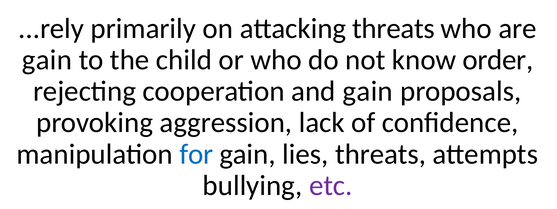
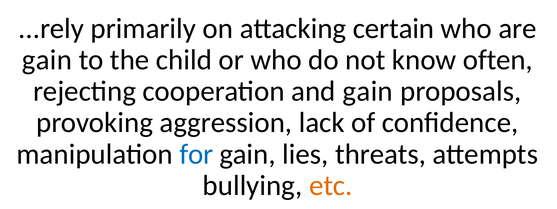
attacking threats: threats -> certain (393, 29)
order: order -> often (498, 60)
etc colour: purple -> orange (331, 185)
